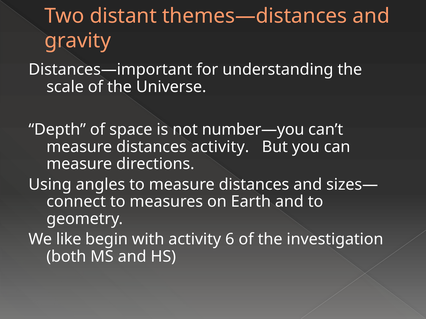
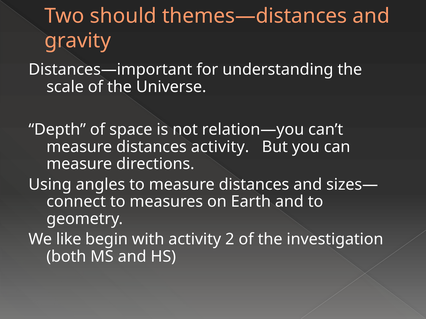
distant: distant -> should (123, 16)
number—you: number—you -> relation—you (253, 130)
6: 6 -> 2 (230, 240)
